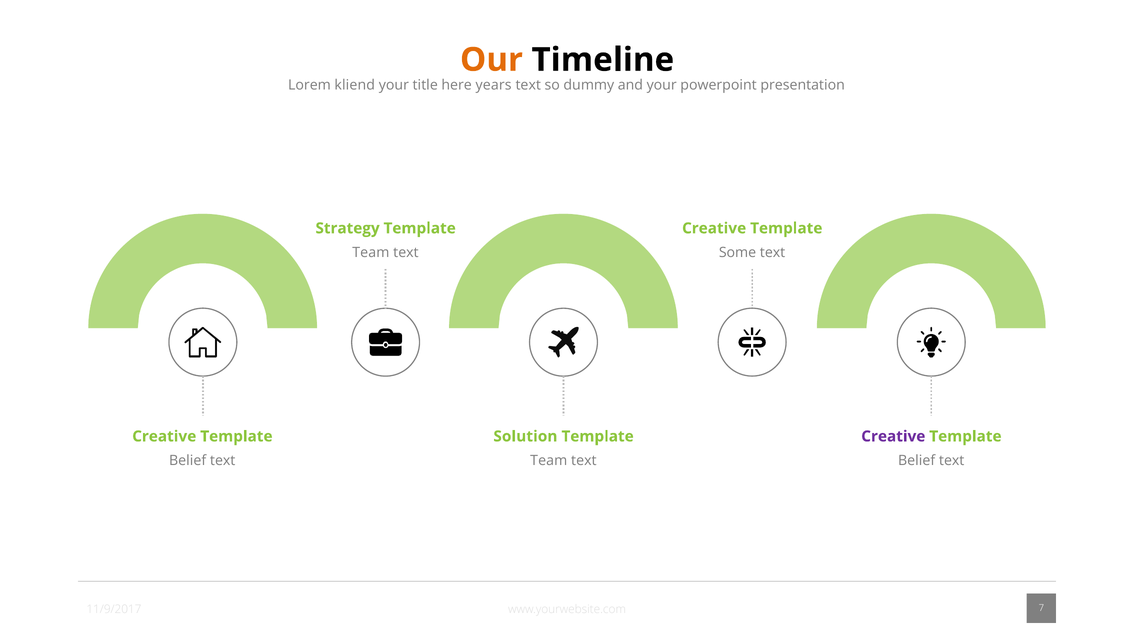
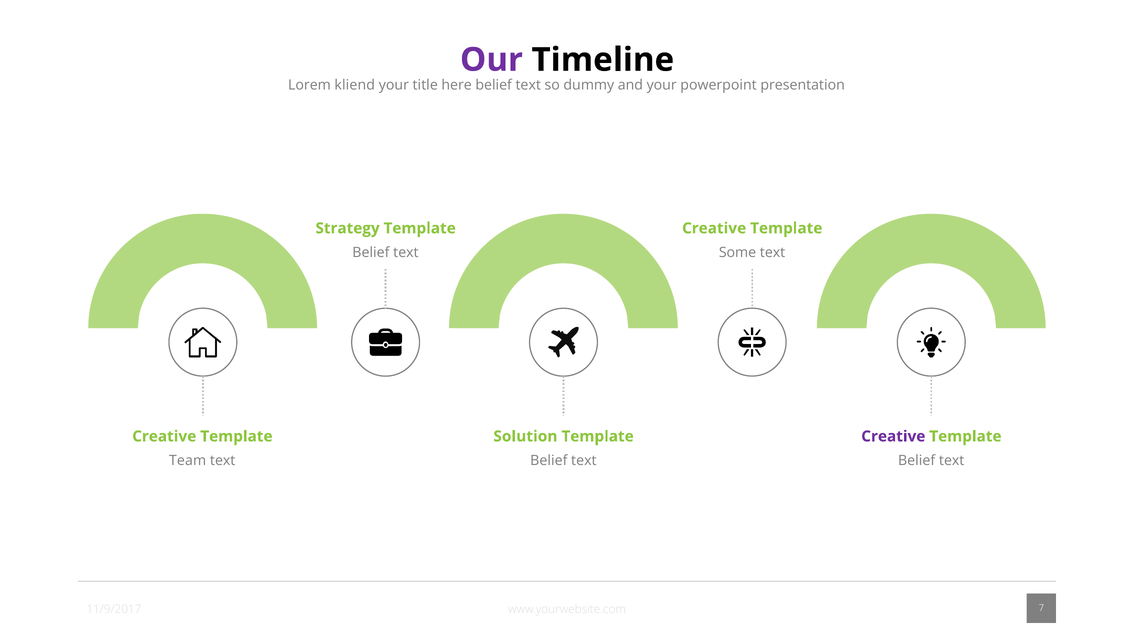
Our colour: orange -> purple (491, 60)
here years: years -> belief (494, 85)
Team: Team -> Belief (371, 253)
Belief: Belief -> Team (188, 461)
Team: Team -> Belief (549, 461)
